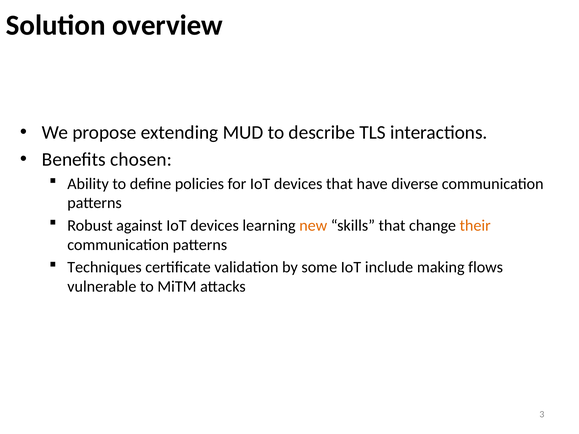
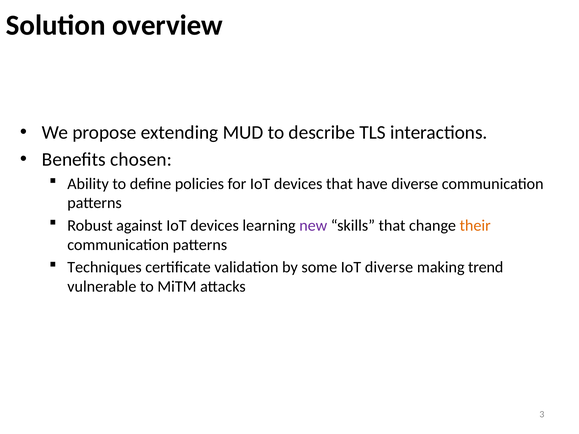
new colour: orange -> purple (313, 226)
IoT include: include -> diverse (389, 267)
flows: flows -> trend (486, 267)
